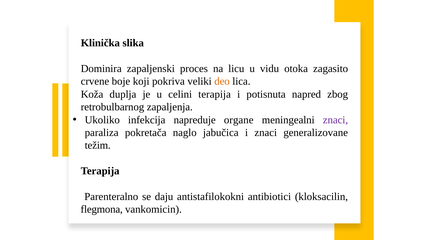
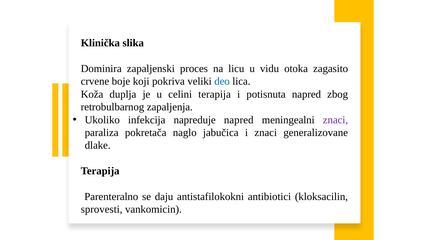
deo colour: orange -> blue (222, 82)
napreduje organe: organe -> napred (239, 120)
težim: težim -> dlake (98, 146)
flegmona: flegmona -> sprovesti (102, 210)
